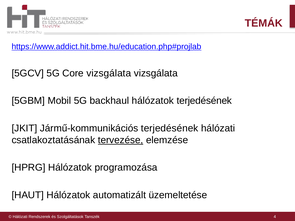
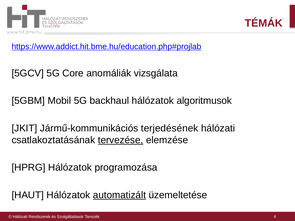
Core vizsgálata: vizsgálata -> anomáliák (109, 73)
hálózatok terjedésének: terjedésének -> algoritmusok (204, 101)
automatizált underline: none -> present (119, 195)
